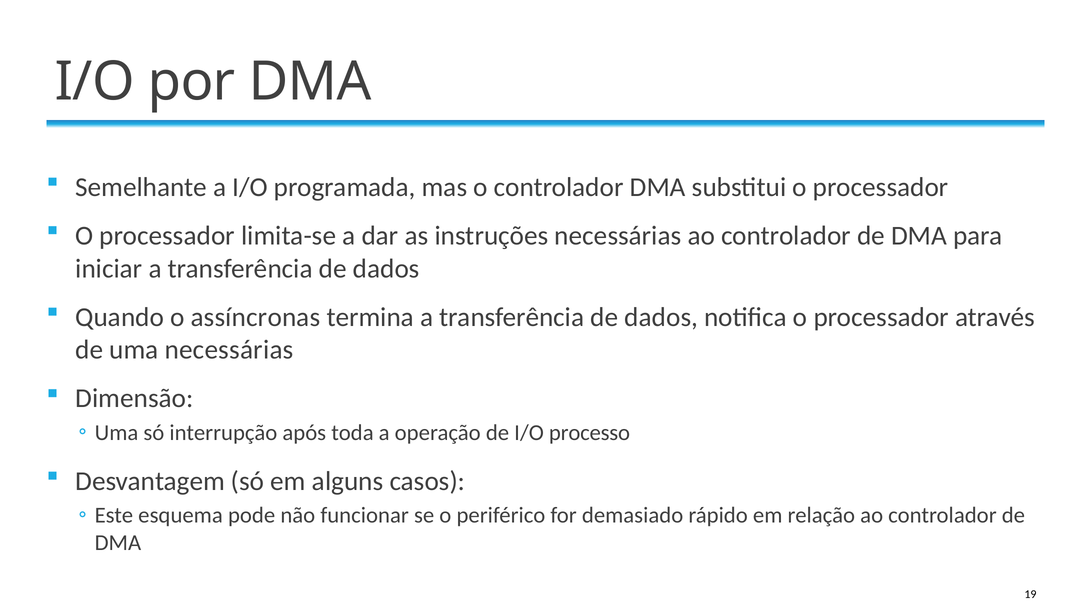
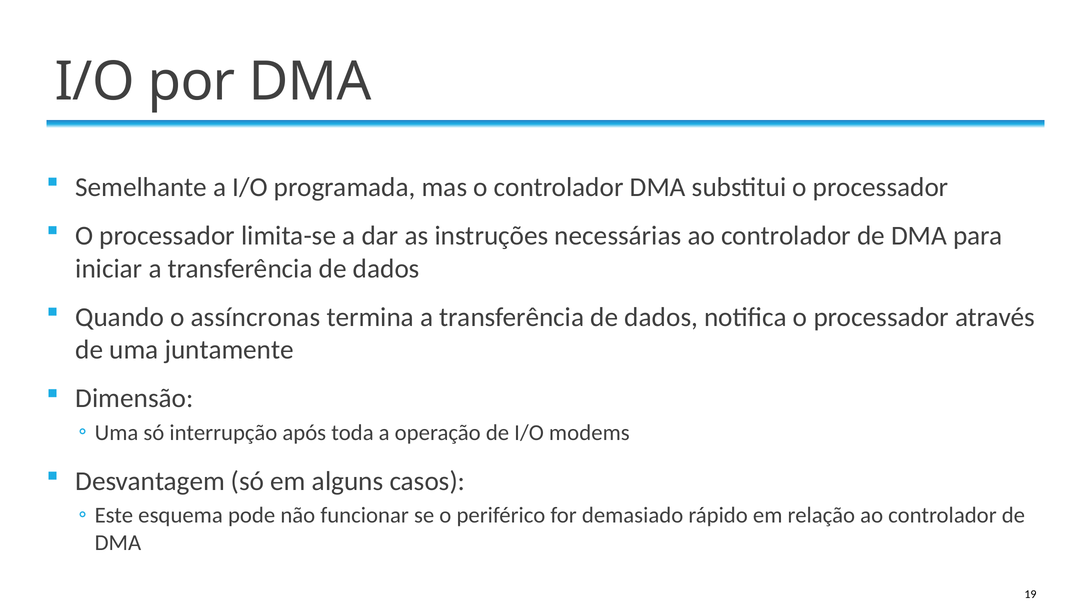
uma necessárias: necessárias -> juntamente (229, 350)
processo: processo -> modems (589, 433)
